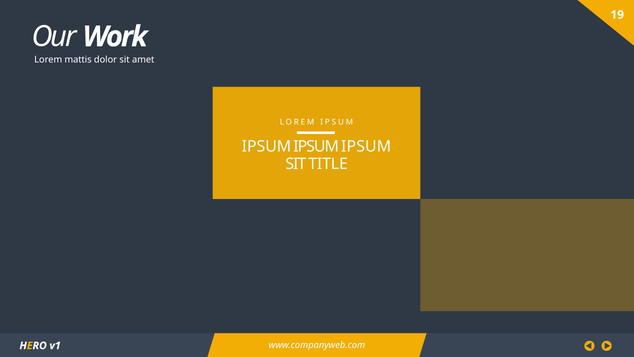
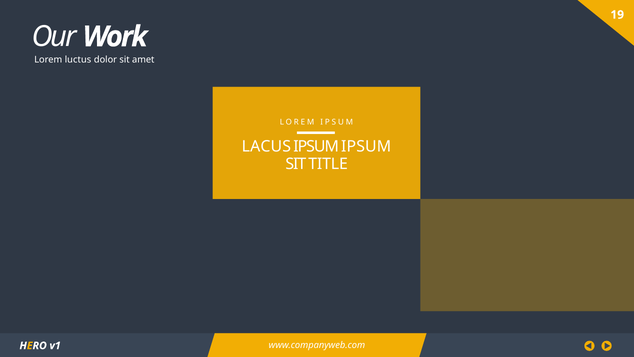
mattis: mattis -> luctus (78, 59)
IPSUM: IPSUM -> LACUS (266, 147)
